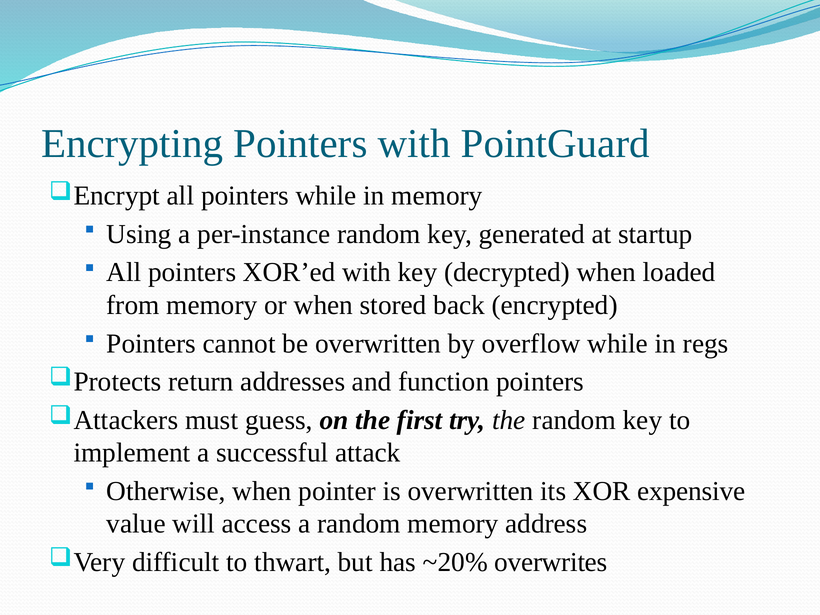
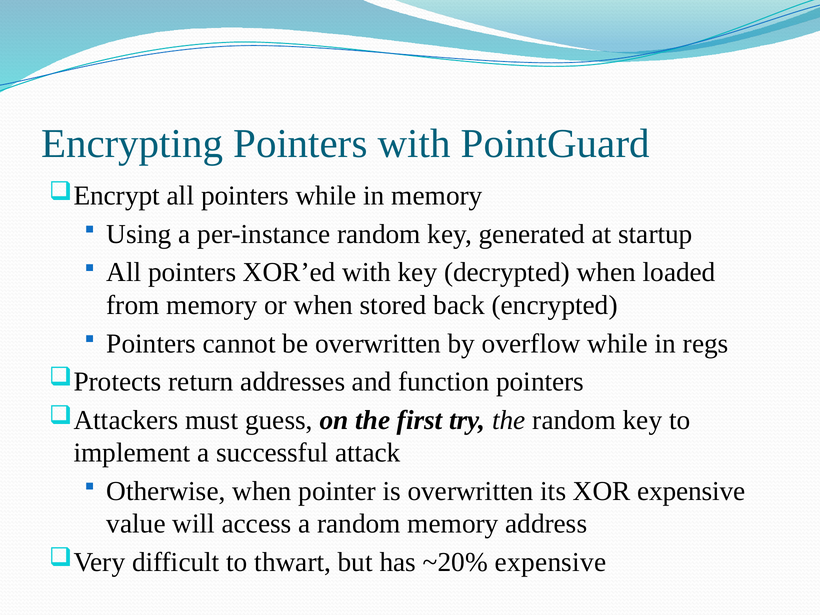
~20% overwrites: overwrites -> expensive (551, 562)
